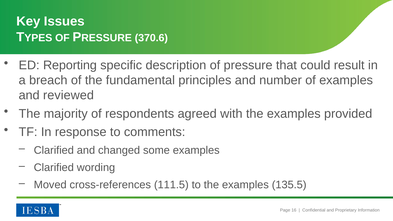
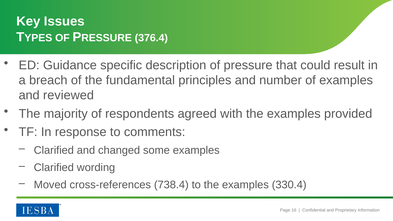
370.6: 370.6 -> 376.4 (151, 38)
Reporting: Reporting -> Guidance (70, 65)
111.5: 111.5 -> 738.4 (171, 185)
135.5: 135.5 -> 330.4 (289, 185)
